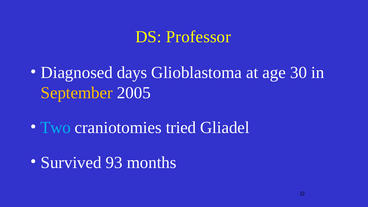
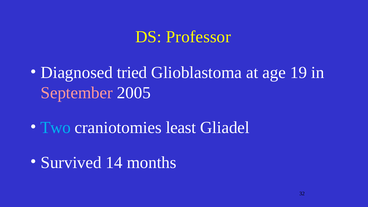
days: days -> tried (132, 73)
30: 30 -> 19 (299, 73)
September colour: yellow -> pink (77, 93)
tried: tried -> least (181, 128)
93: 93 -> 14 (114, 162)
